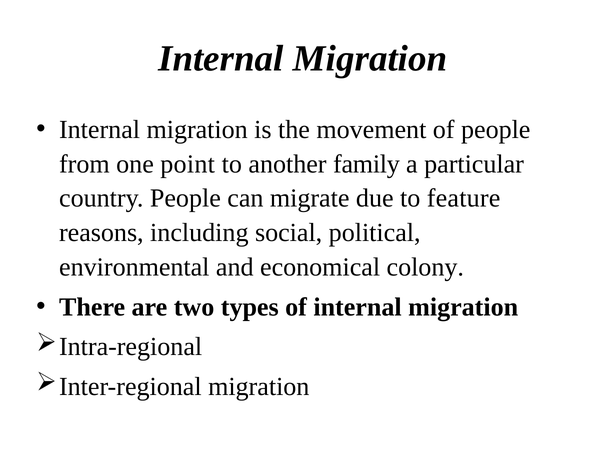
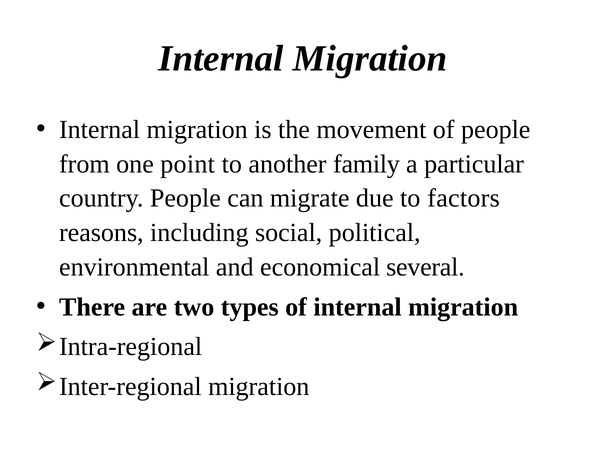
feature: feature -> factors (464, 199)
colony: colony -> several (425, 267)
